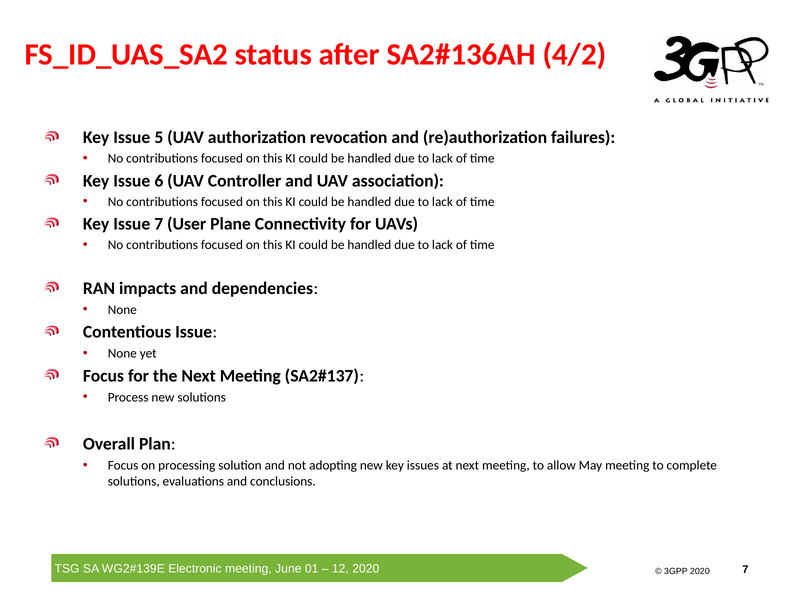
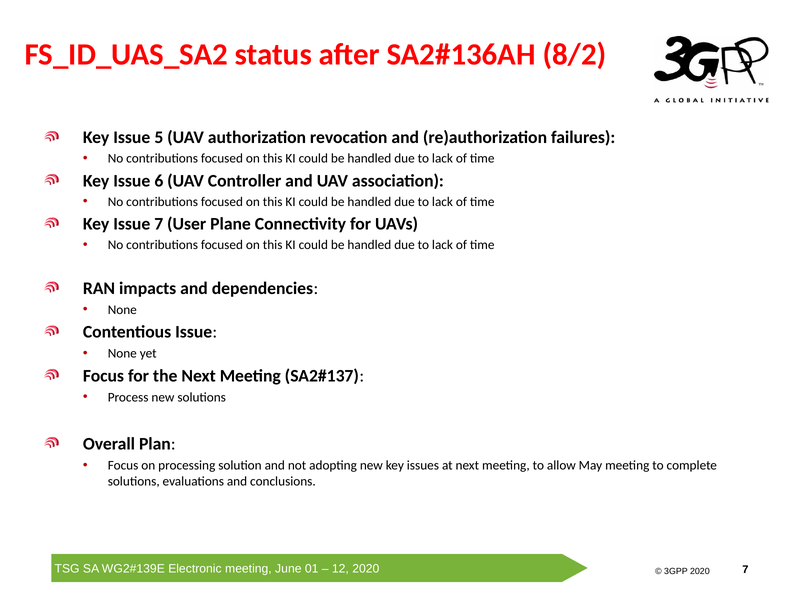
4/2: 4/2 -> 8/2 (574, 54)
